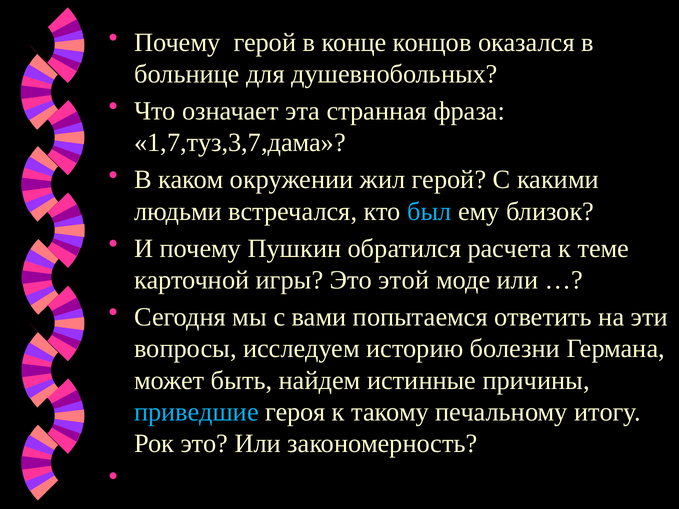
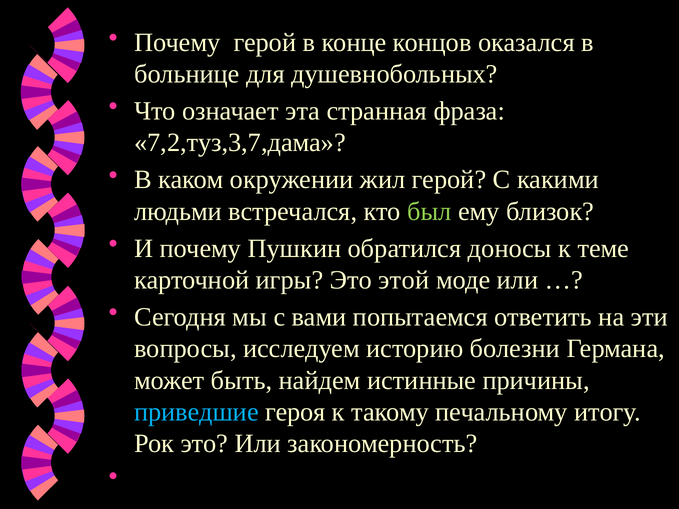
1,7,туз,3,7,дама: 1,7,туз,3,7,дама -> 7,2,туз,3,7,дама (240, 143)
был colour: light blue -> light green (429, 211)
расчета: расчета -> доносы (510, 248)
